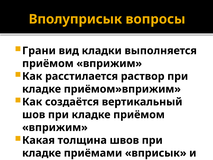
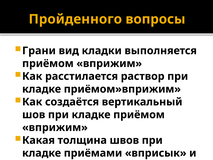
Вполуприсык: Вполуприсык -> Пройденного (75, 19)
